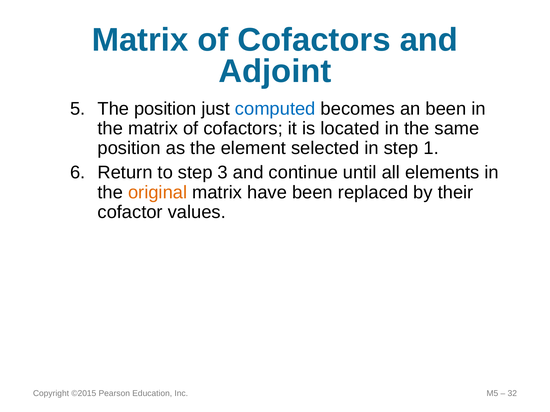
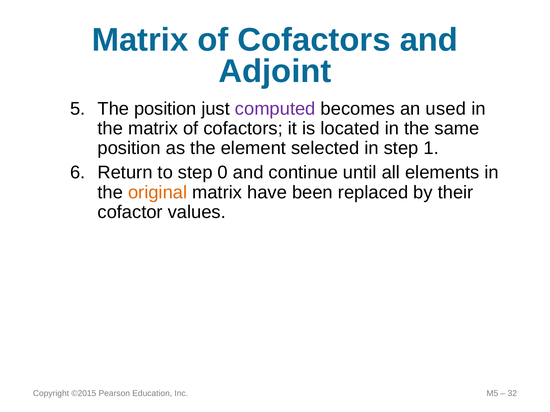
computed colour: blue -> purple (275, 109)
an been: been -> used (446, 109)
3: 3 -> 0 (223, 173)
